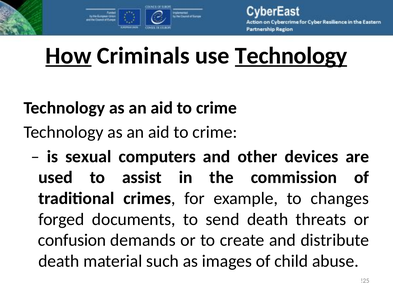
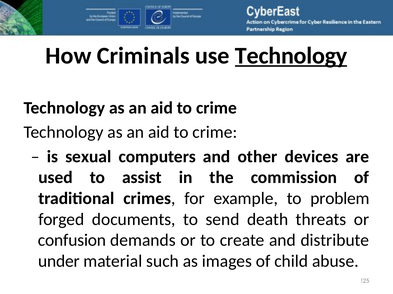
How underline: present -> none (68, 56)
changes: changes -> problem (340, 199)
death: death -> under (59, 262)
